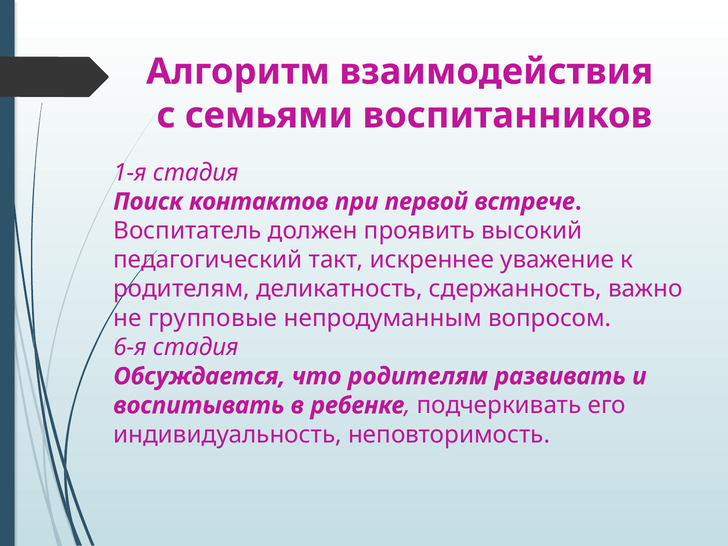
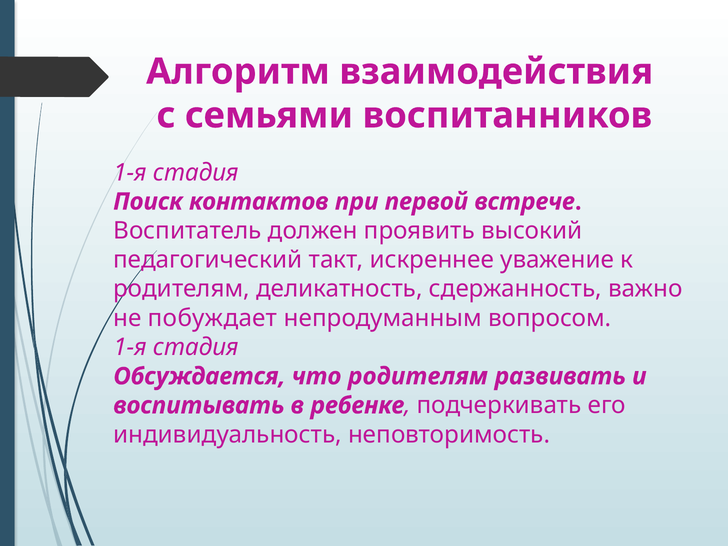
групповые: групповые -> побуждает (213, 318)
6-я: 6-я -> 1-я (130, 347)
